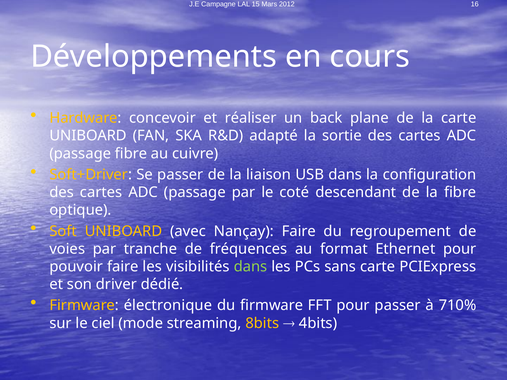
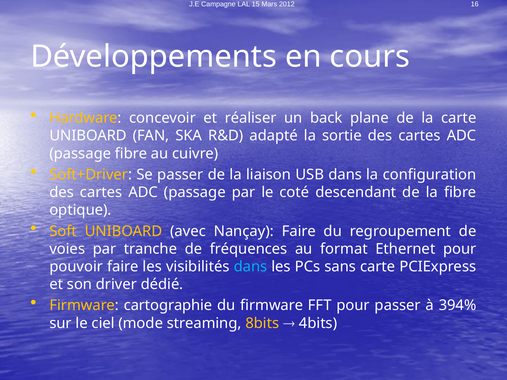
dans colour: light green -> light blue (251, 267)
électronique: électronique -> cartographie (168, 306)
710%: 710% -> 394% (458, 306)
